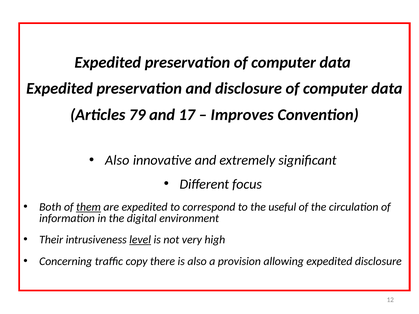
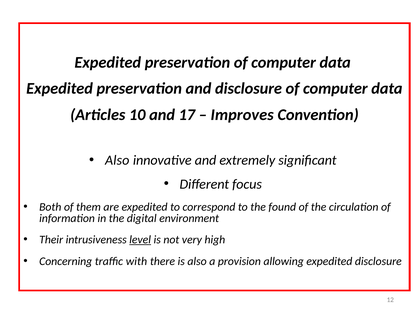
79: 79 -> 10 (137, 115)
them underline: present -> none (88, 207)
useful: useful -> found (282, 207)
copy: copy -> with (136, 262)
